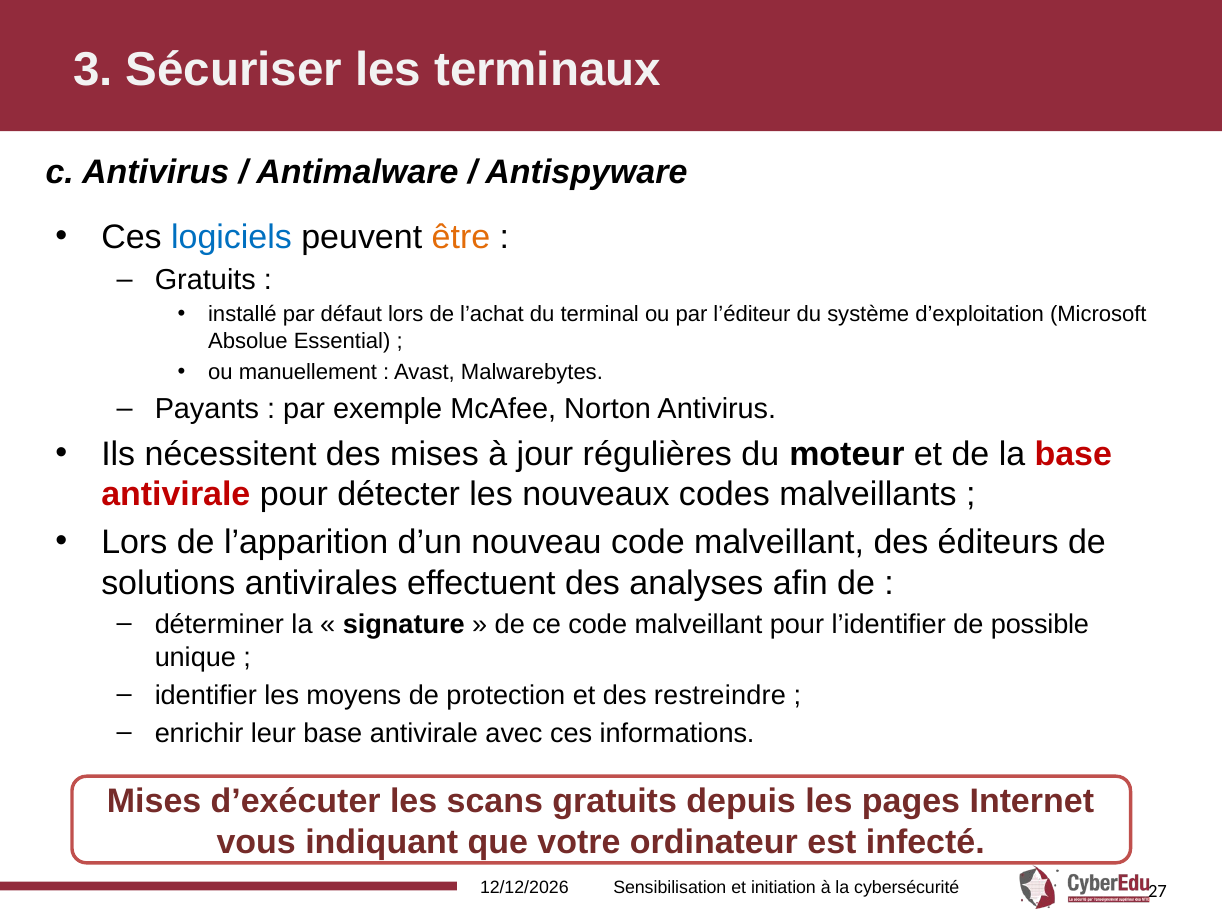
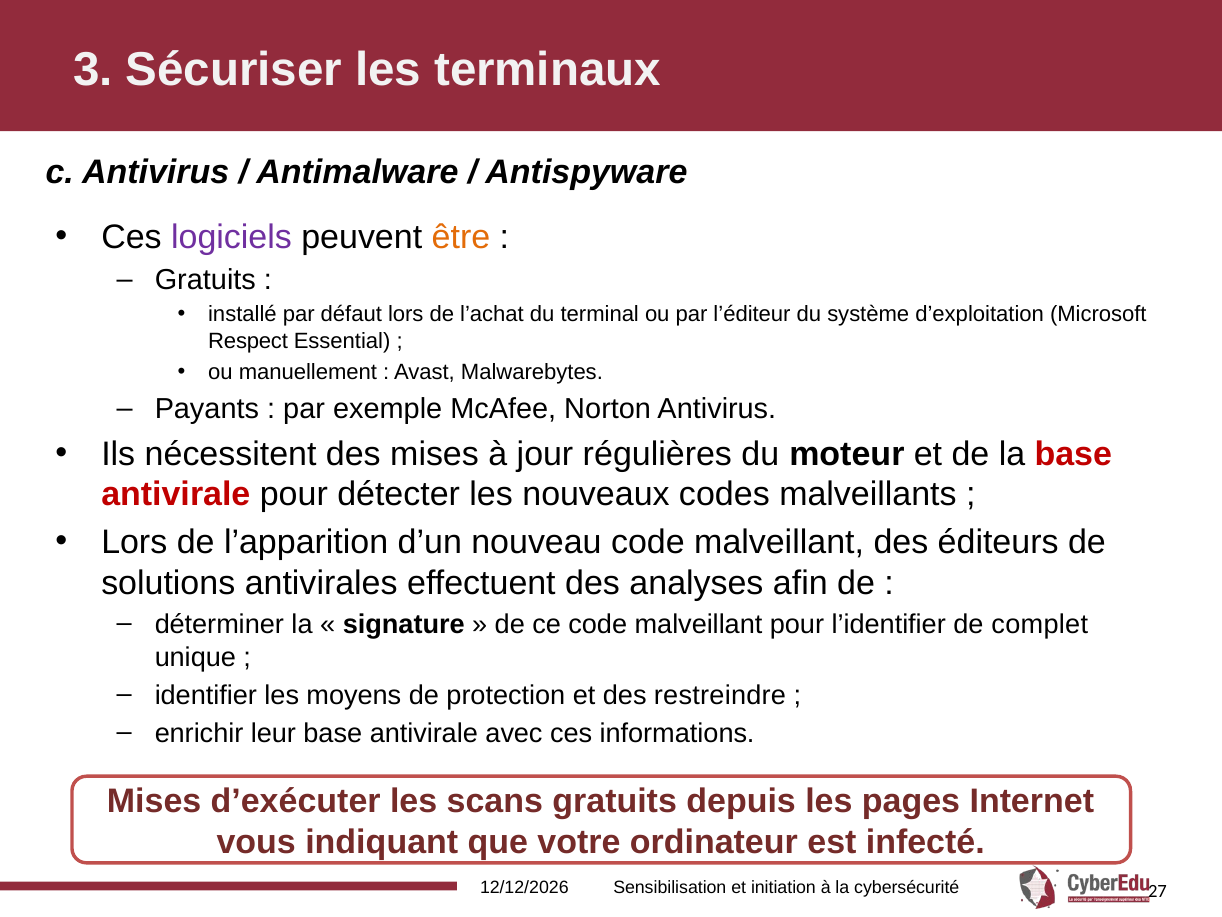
logiciels colour: blue -> purple (231, 237)
Absolue: Absolue -> Respect (248, 341)
possible: possible -> complet (1040, 624)
